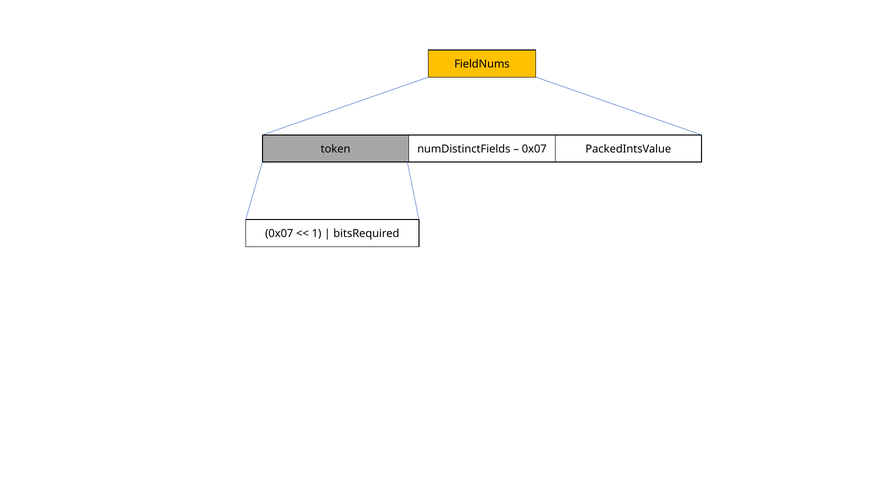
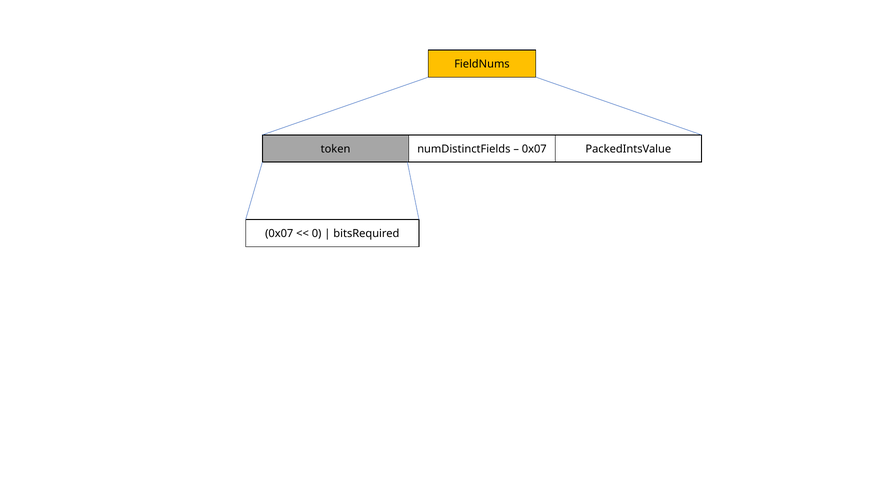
1: 1 -> 0 (317, 234)
